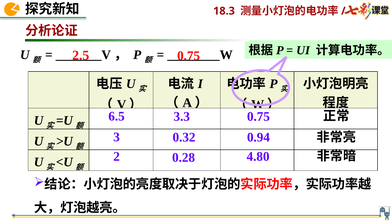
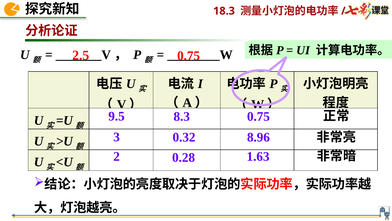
6.5: 6.5 -> 9.5 (117, 116)
3.3: 3.3 -> 8.3 (182, 116)
0.94: 0.94 -> 8.96 (258, 137)
4.80: 4.80 -> 1.63 (258, 156)
